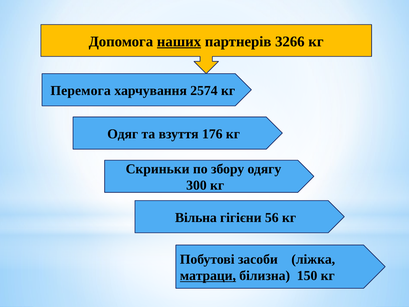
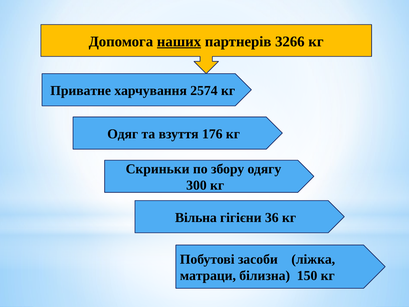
Перемога: Перемога -> Приватне (81, 91)
56: 56 -> 36 (272, 217)
матраци underline: present -> none (208, 276)
